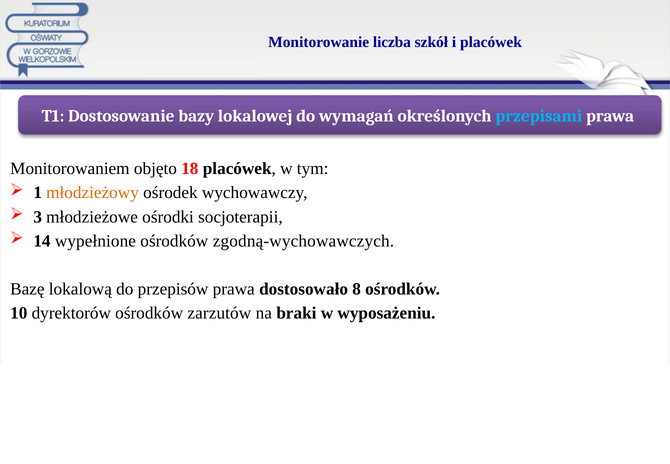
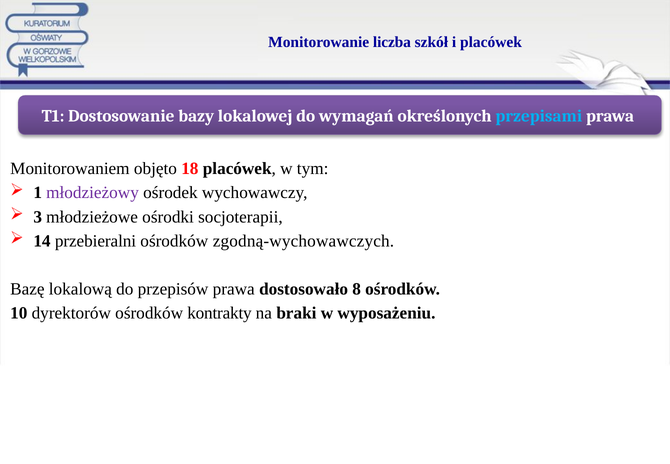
młodzieżowy colour: orange -> purple (93, 193)
wypełnione: wypełnione -> przebieralni (96, 241)
zarzutów: zarzutów -> kontrakty (219, 313)
